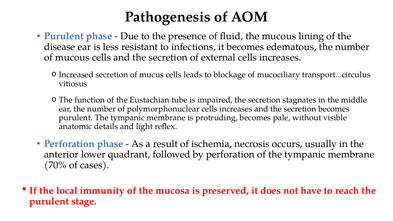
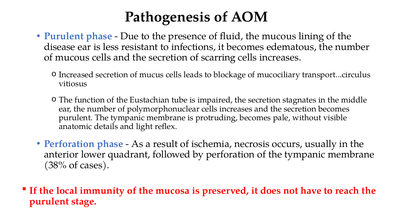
external: external -> scarring (218, 57)
70%: 70% -> 38% (55, 165)
